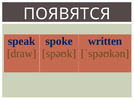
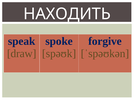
ПОЯВЯТСЯ: ПОЯВЯТСЯ -> НАХОДИТЬ (67, 14)
written: written -> forgivе (105, 41)
